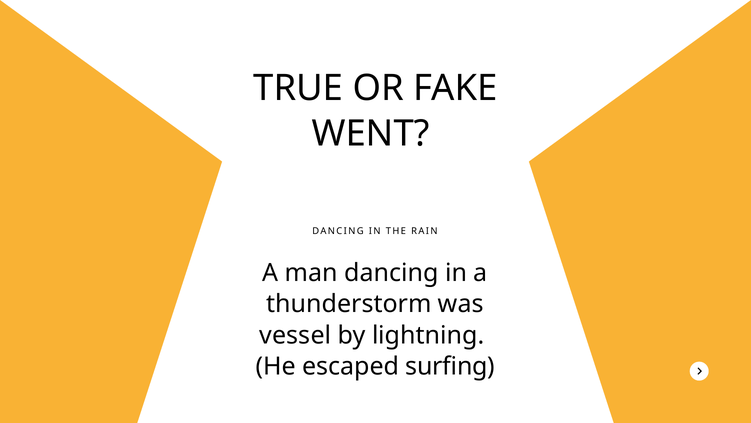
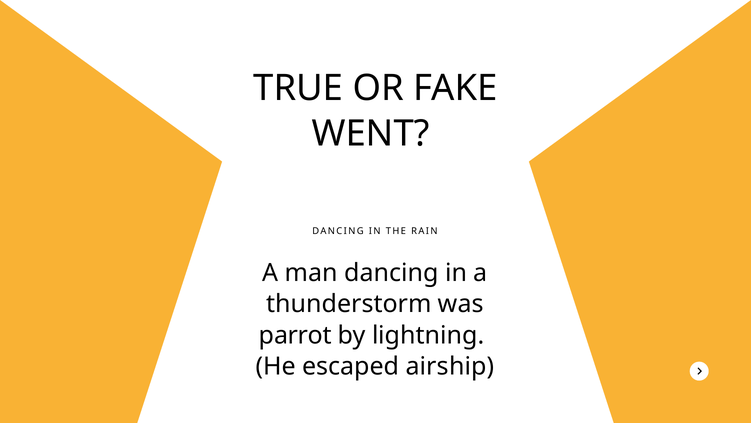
vessel: vessel -> parrot (295, 335)
surfing: surfing -> airship (450, 366)
